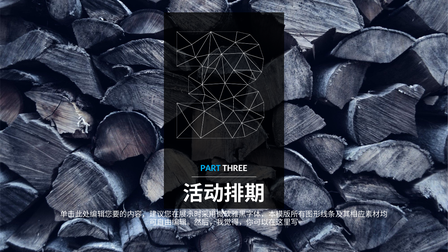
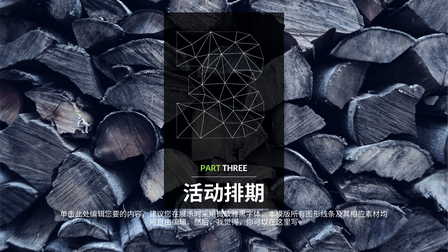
PART colour: light blue -> light green (211, 168)
